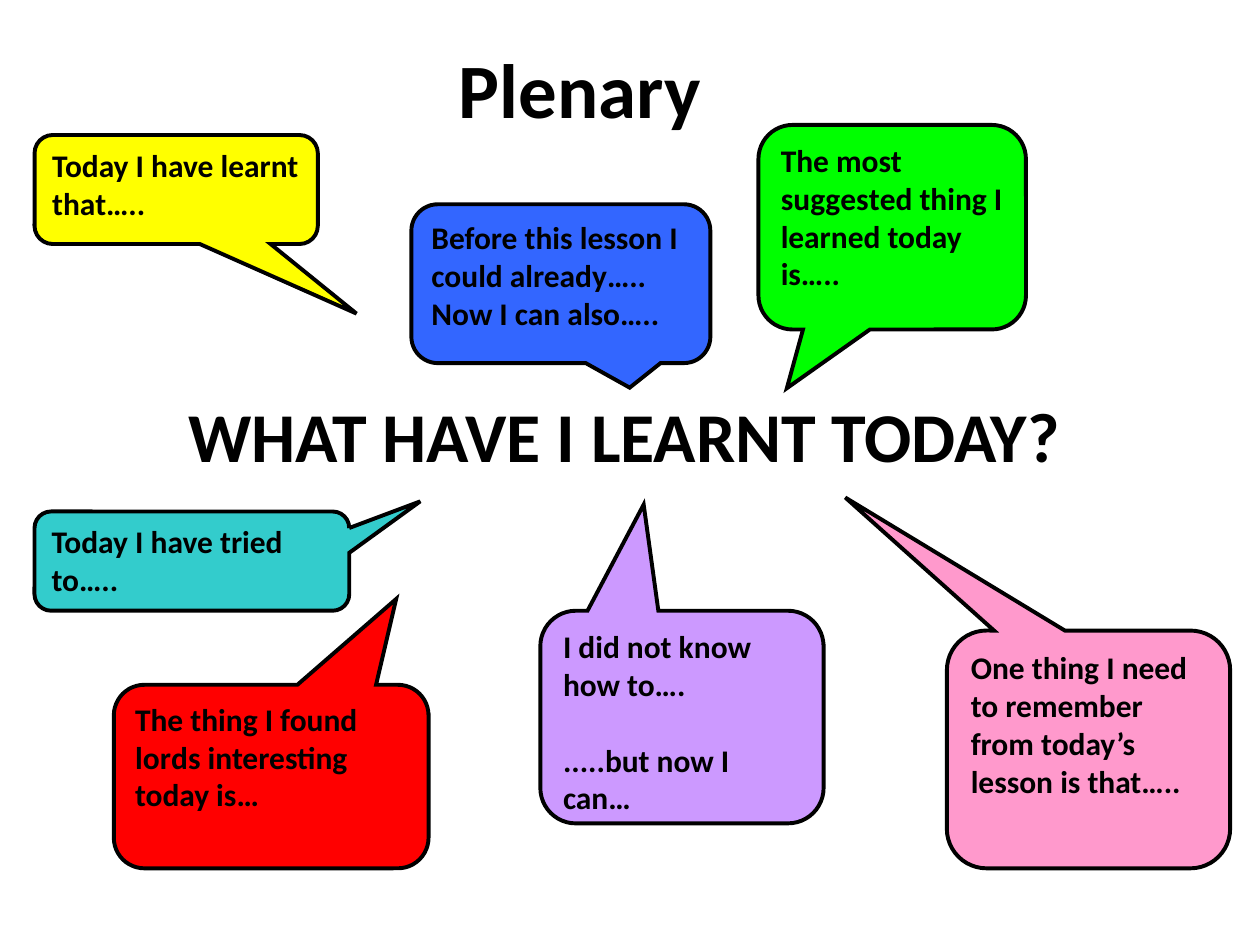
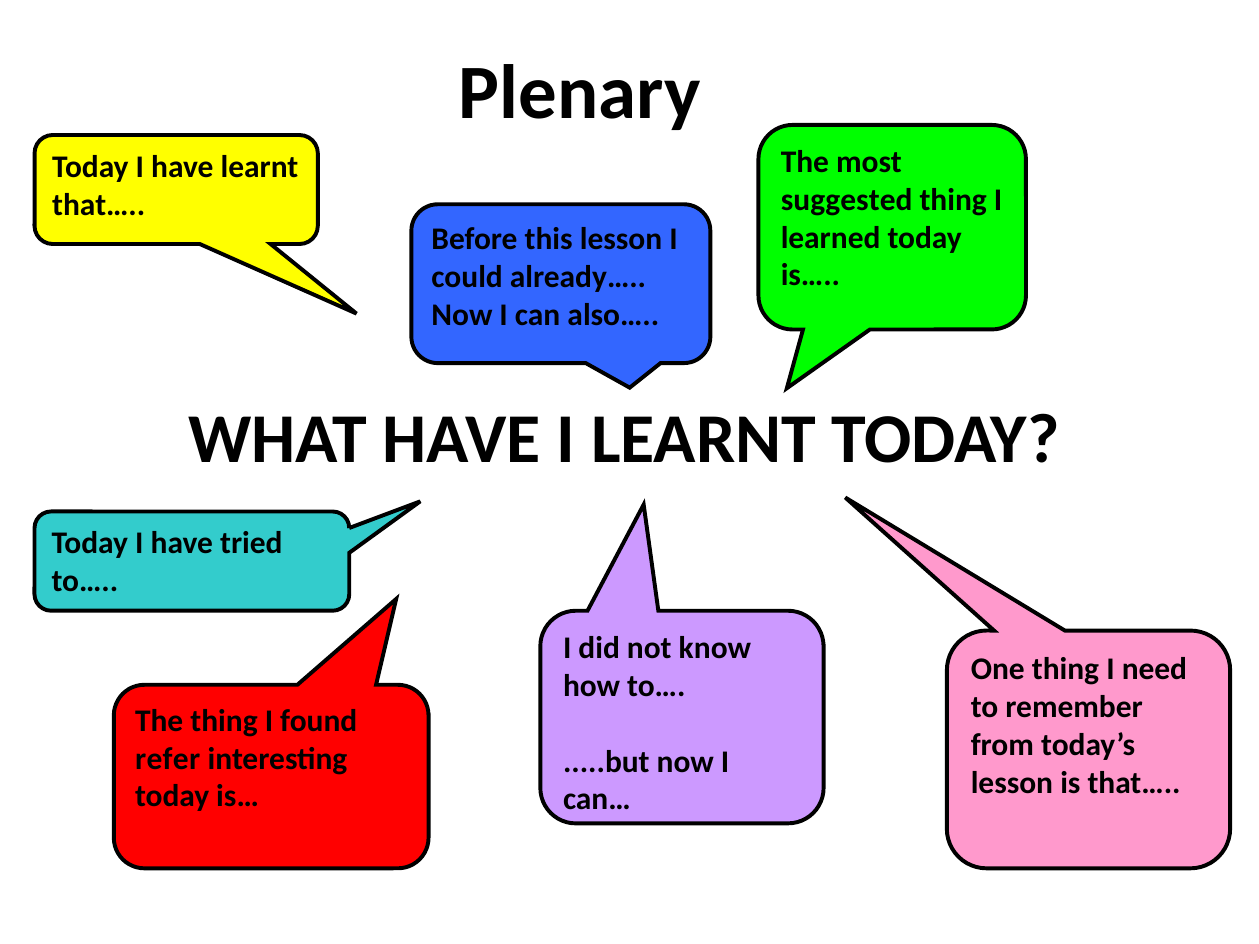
lords: lords -> refer (168, 759)
